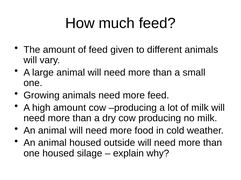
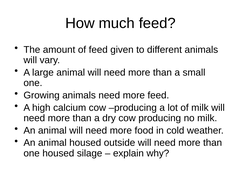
high amount: amount -> calcium (70, 108)
